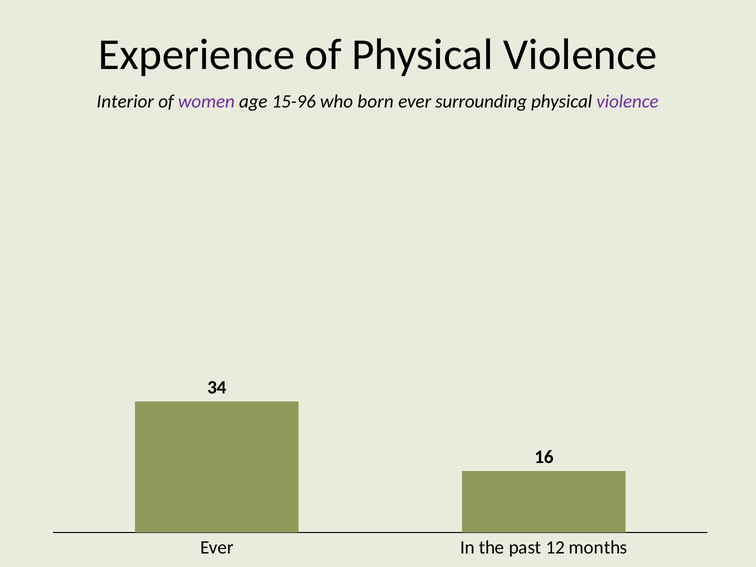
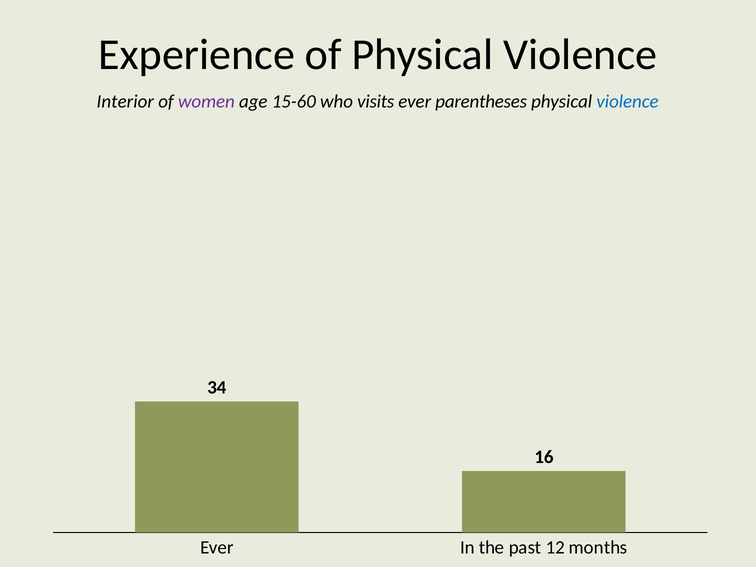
15-96: 15-96 -> 15-60 (294, 101)
born: born -> visits (376, 101)
surrounding: surrounding -> parentheses (481, 101)
violence colour: purple -> blue (628, 101)
